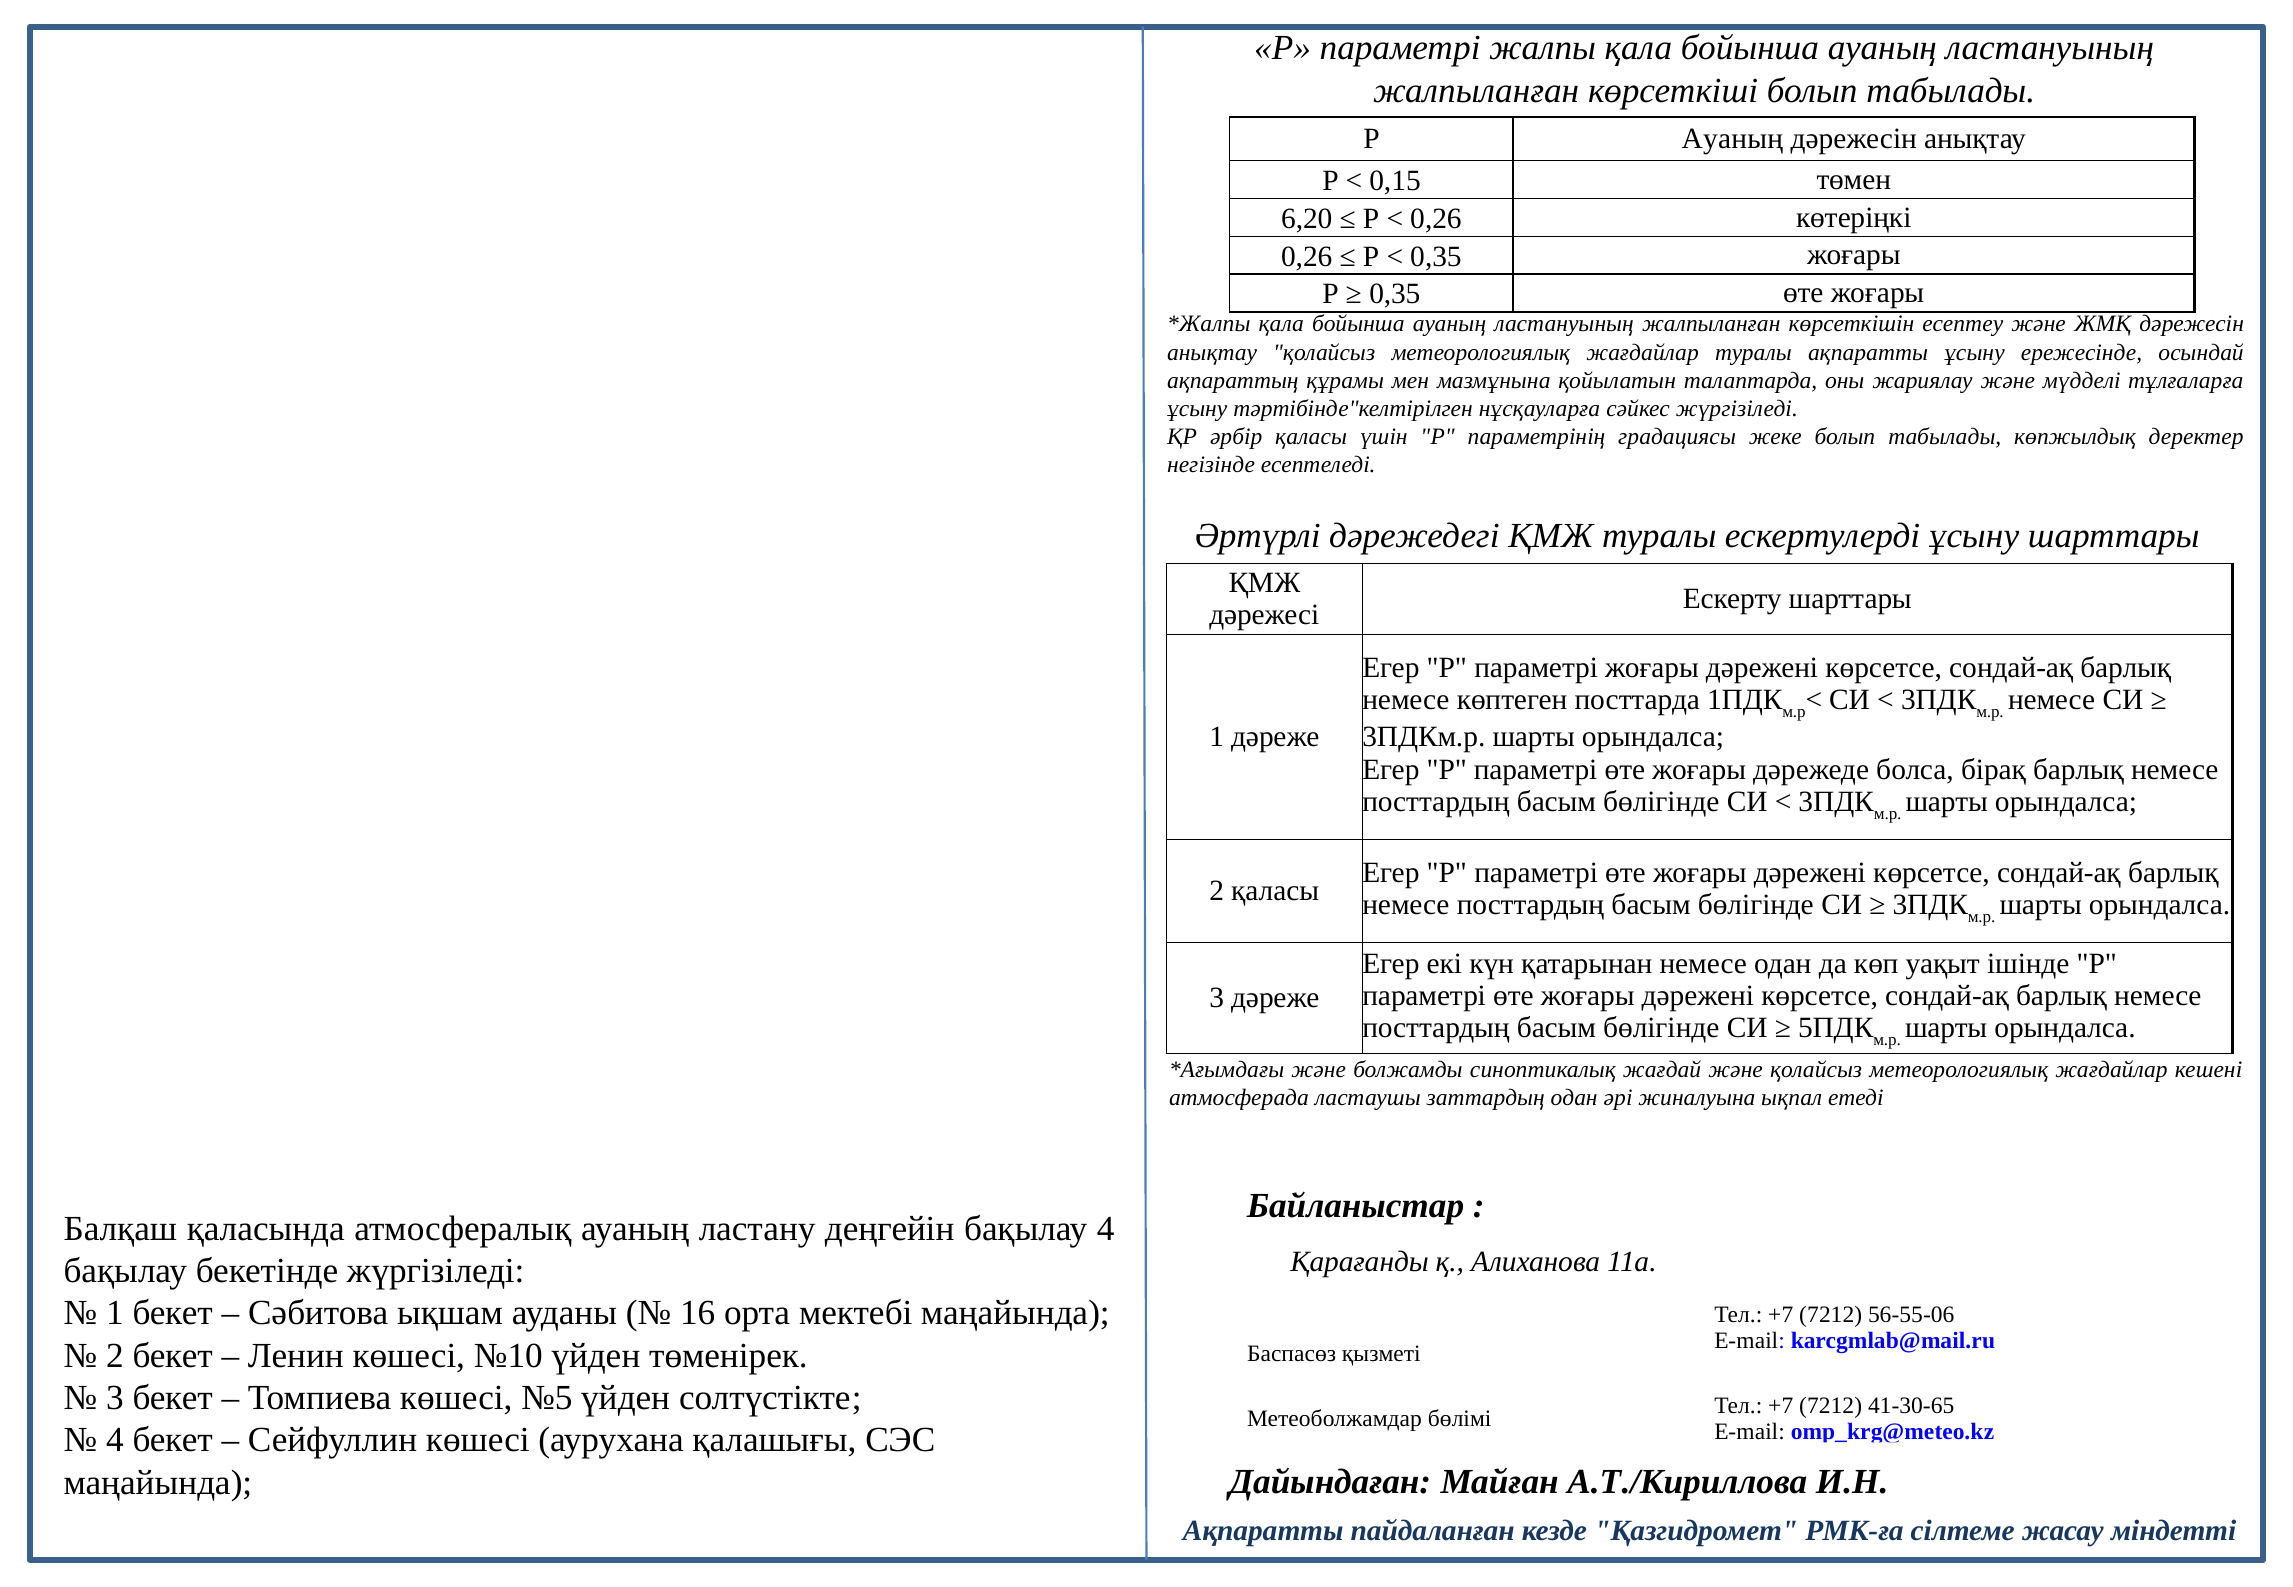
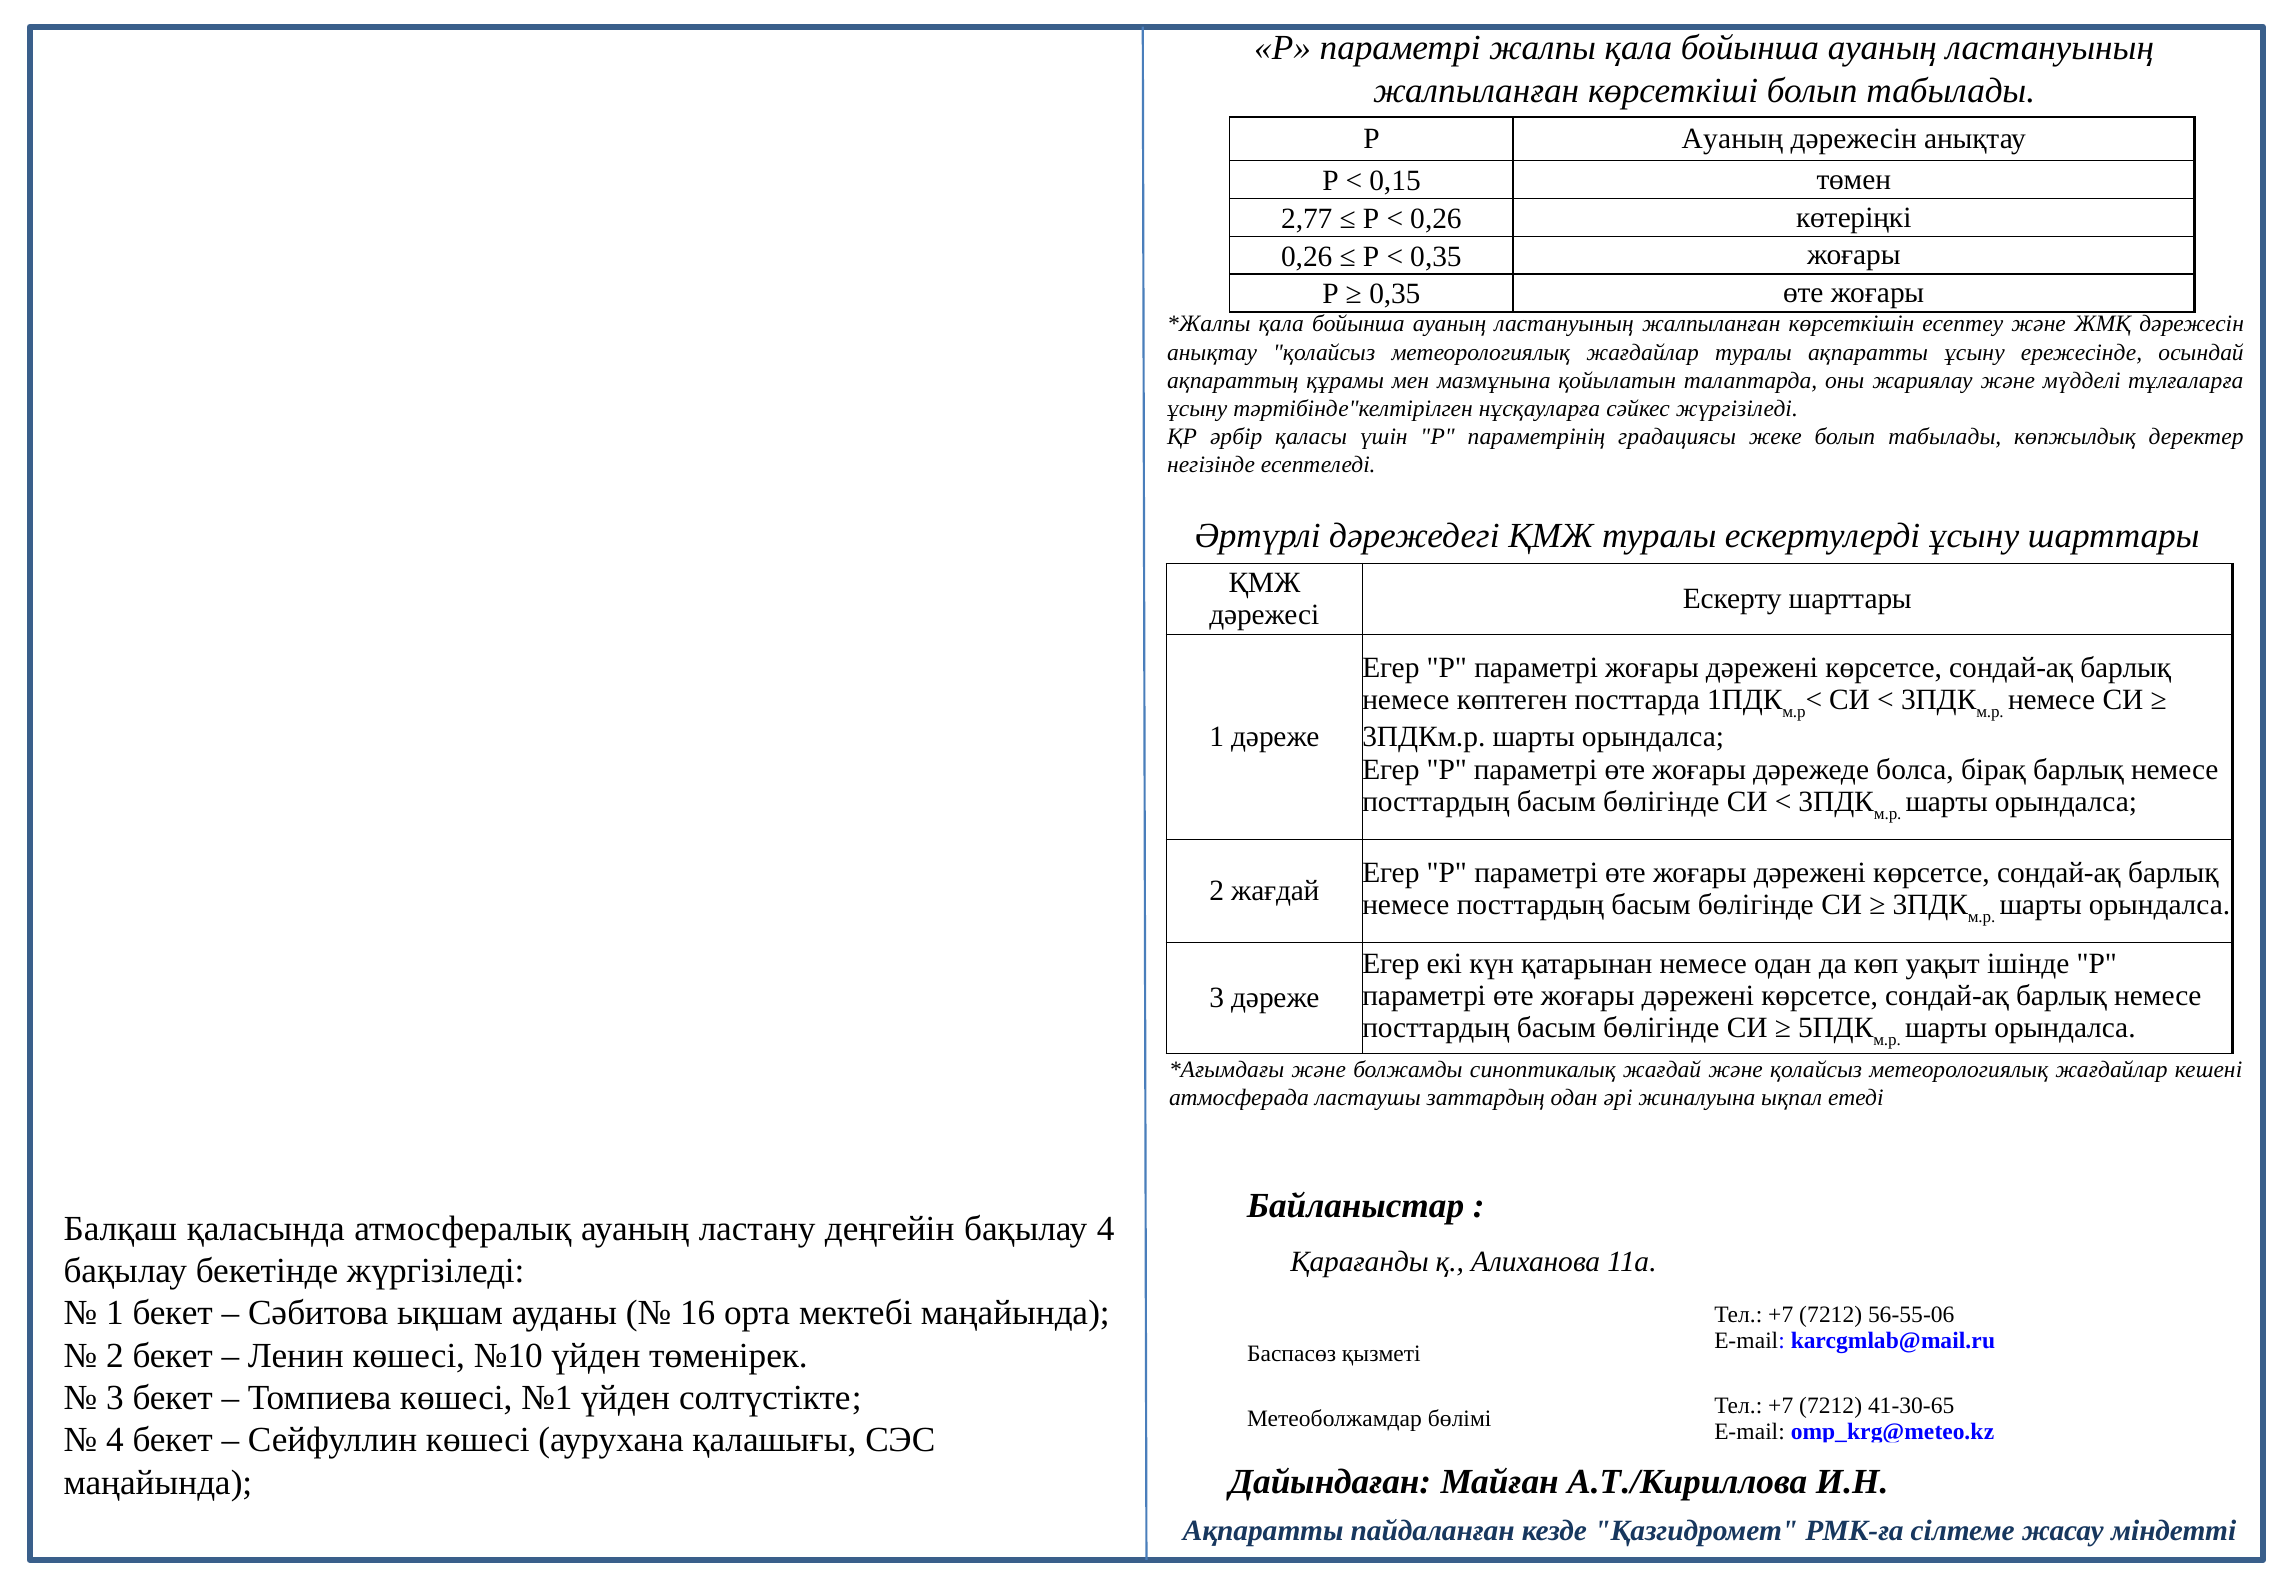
6,20: 6,20 -> 2,77 (1307, 219)
2 қаласы: қаласы -> жағдай (1275, 892)
№5: №5 -> №1 (547, 1398)
